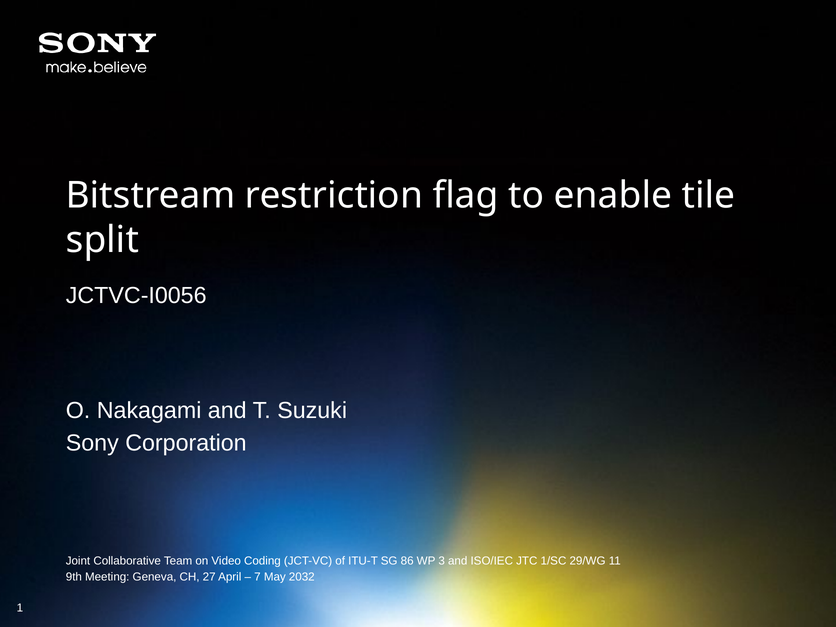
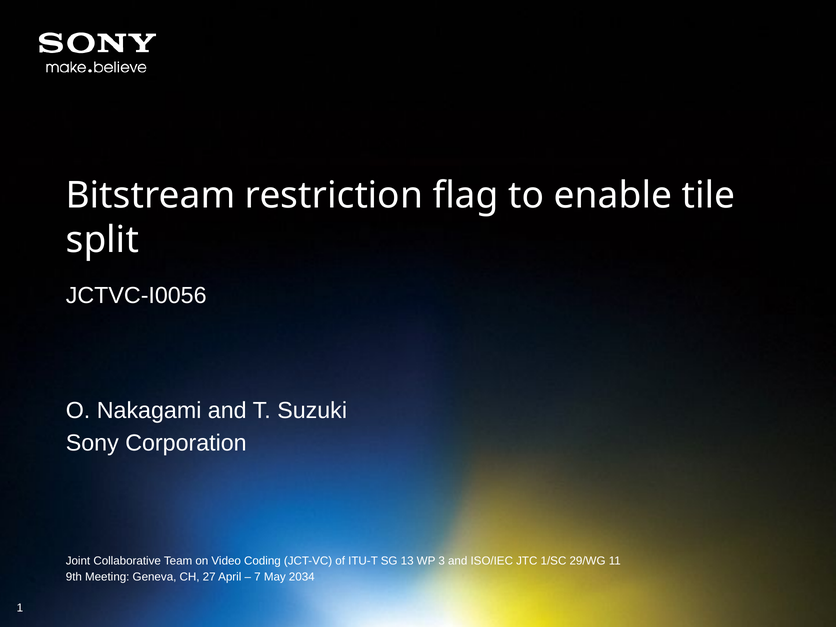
86: 86 -> 13 (407, 561)
2032: 2032 -> 2034 (302, 577)
